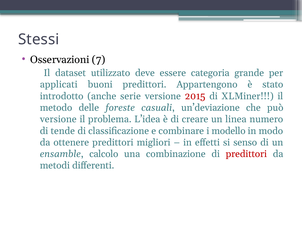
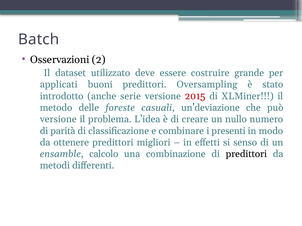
Stessi: Stessi -> Batch (39, 40)
7: 7 -> 2 (99, 60)
categoria: categoria -> costruire (210, 73)
Appartengono: Appartengono -> Oversampling (207, 85)
linea: linea -> nullo (236, 120)
tende: tende -> parità (63, 131)
modello: modello -> presenti (229, 131)
predittori colour: red -> black (246, 154)
